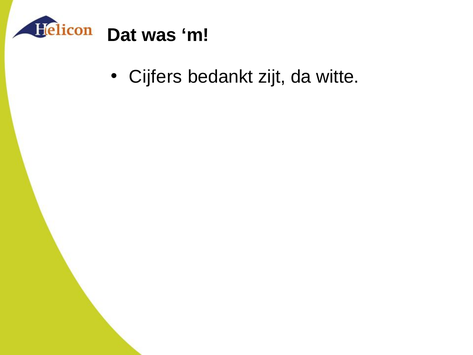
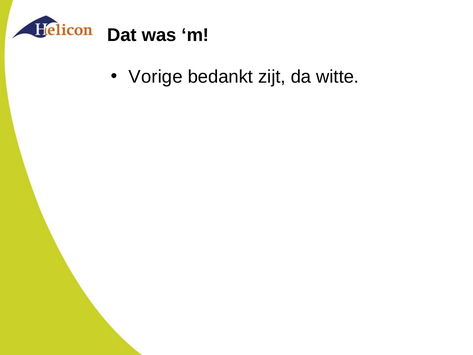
Cijfers: Cijfers -> Vorige (156, 77)
